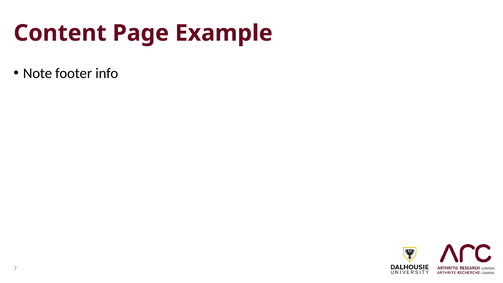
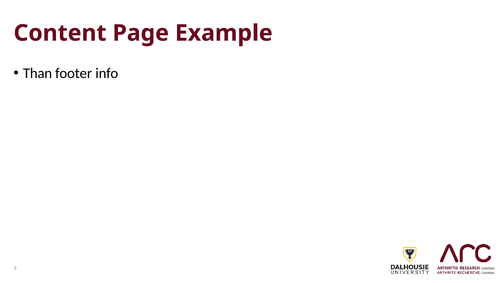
Note: Note -> Than (38, 73)
